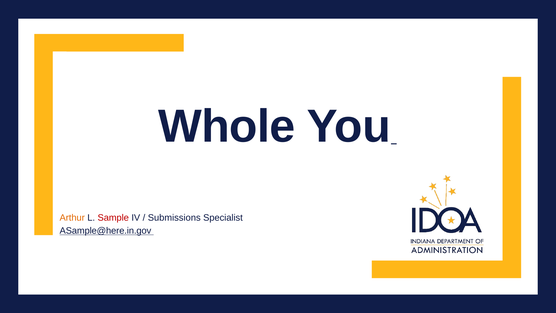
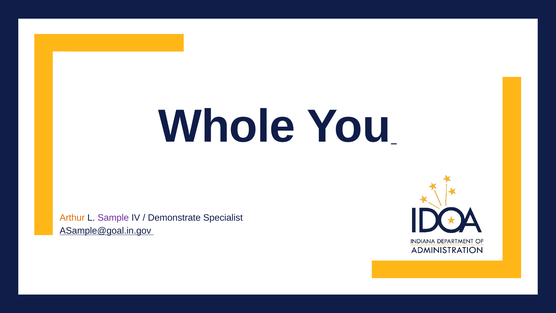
Sample colour: red -> purple (113, 218)
Submissions: Submissions -> Demonstrate (174, 218)
ASample@here.in.gov: ASample@here.in.gov -> ASample@goal.in.gov (105, 231)
